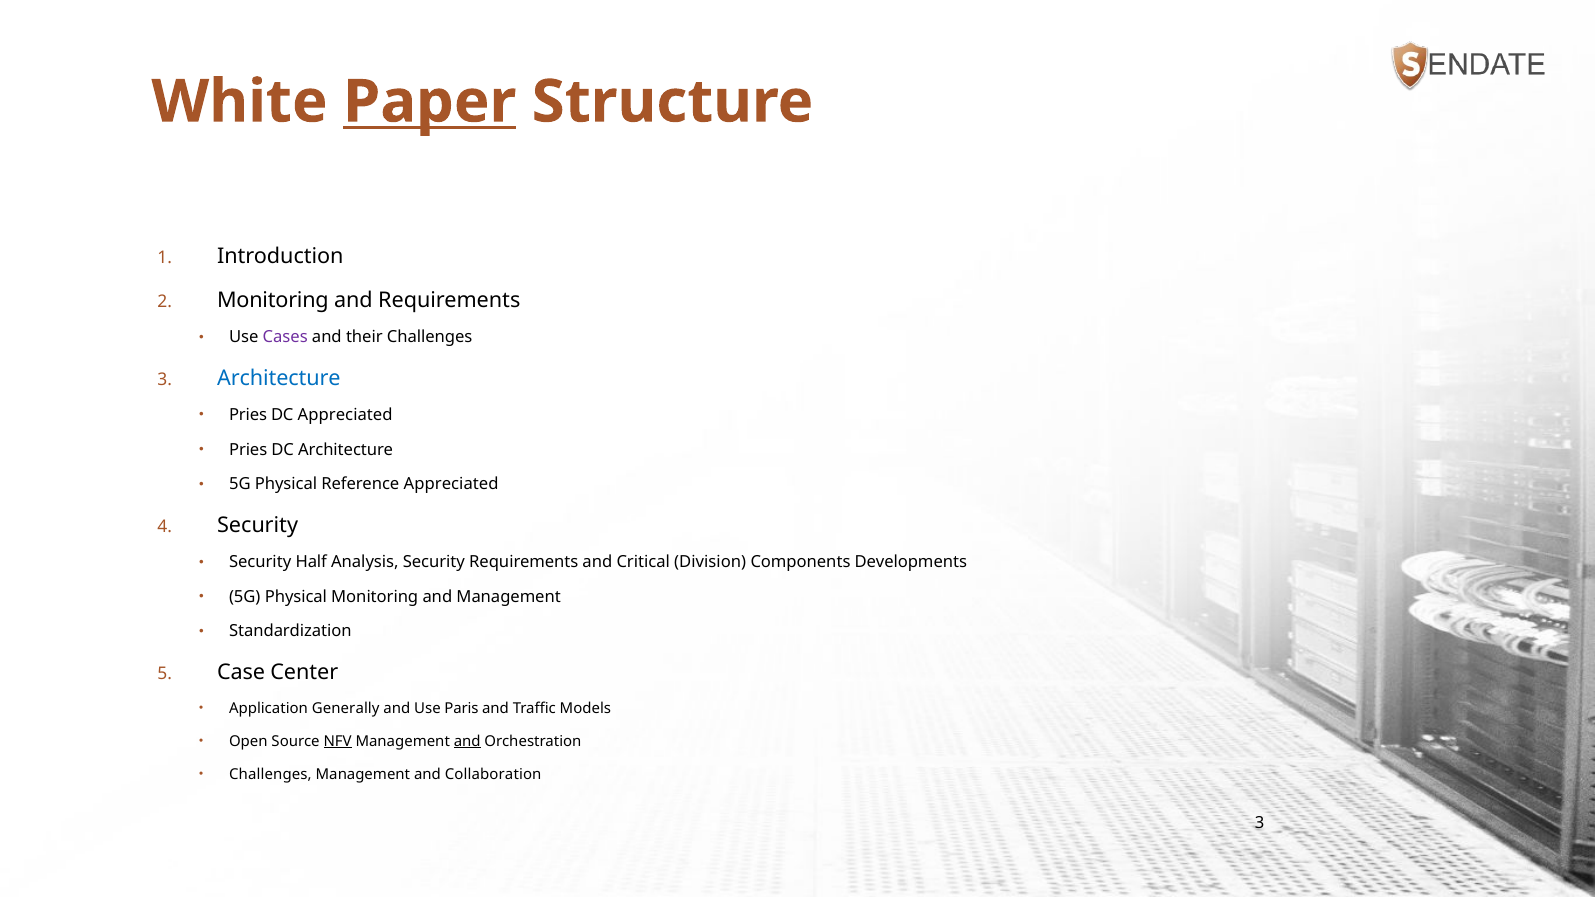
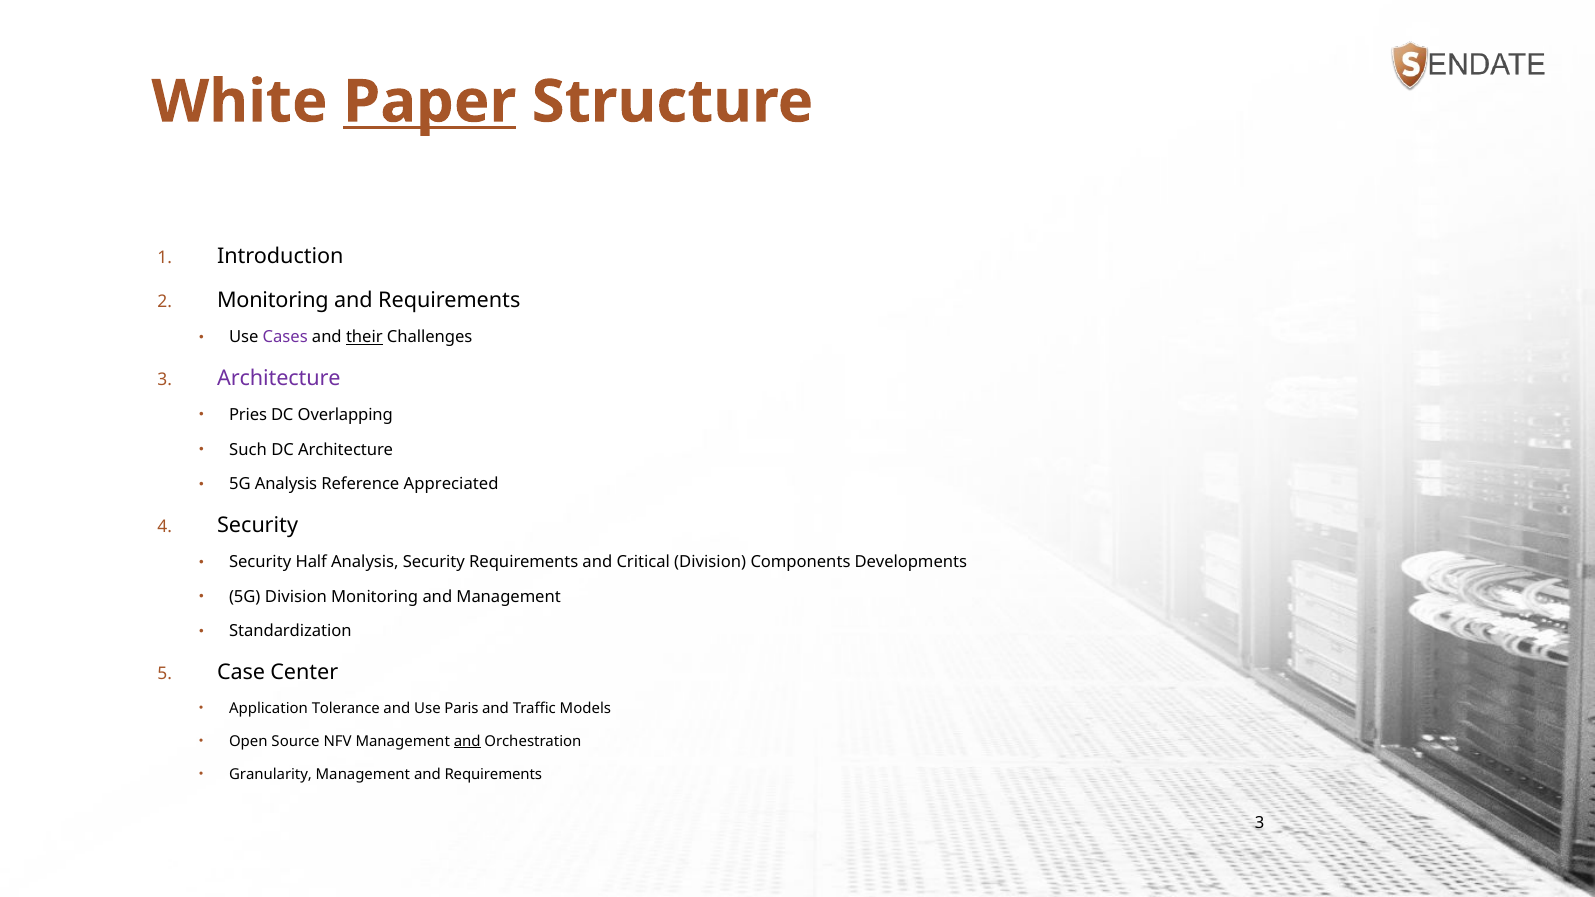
their underline: none -> present (364, 337)
Architecture colour: blue -> purple (279, 378)
DC Appreciated: Appreciated -> Overlapping (345, 415)
Pries: Pries -> Such (248, 450)
Physical: Physical -> Analysis (286, 485)
Physical: Physical -> Division (296, 597)
Generally: Generally -> Tolerance (346, 709)
NFV underline: present -> none (338, 742)
Challenges: Challenges -> Granularity (271, 775)
Management and Collaboration: Collaboration -> Requirements (493, 775)
